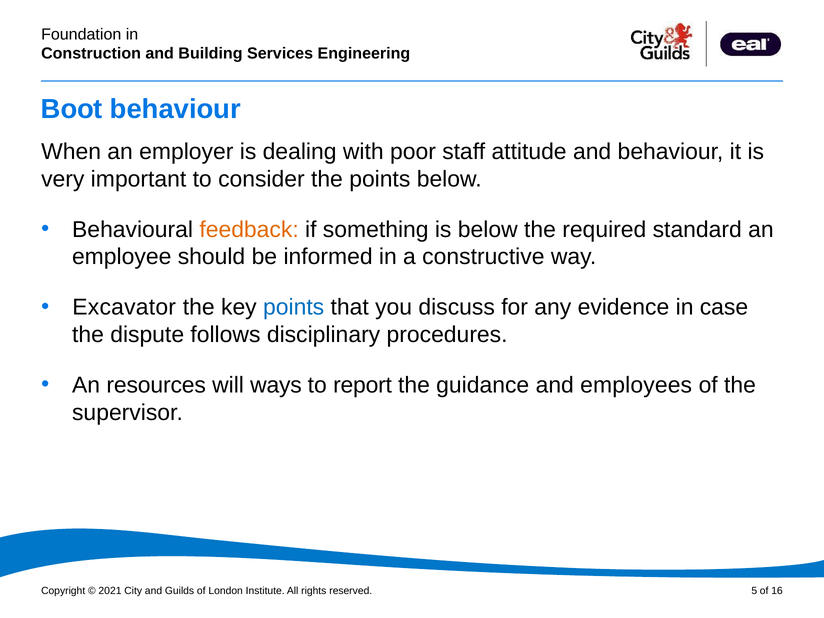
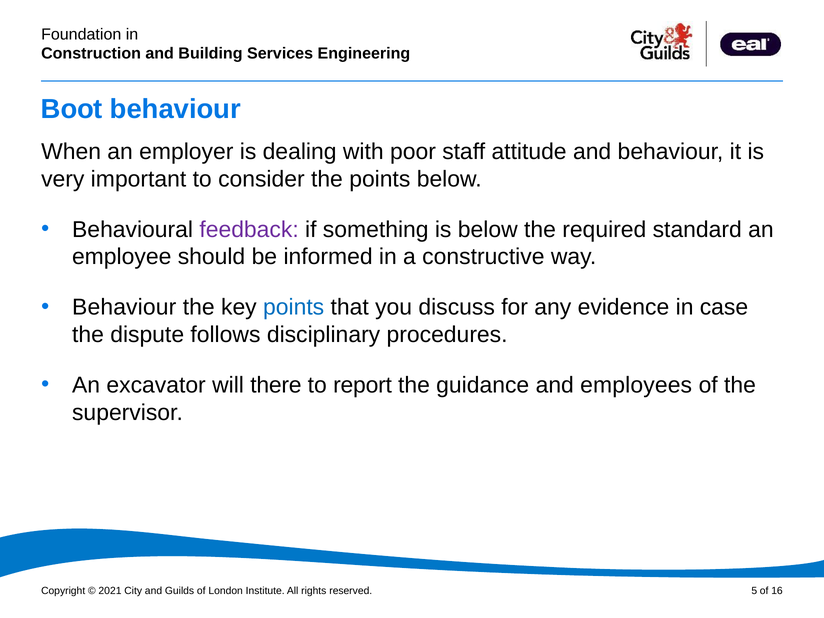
feedback colour: orange -> purple (249, 229)
Excavator: Excavator -> Behaviour (124, 307)
resources: resources -> excavator (156, 385)
ways: ways -> there (276, 385)
